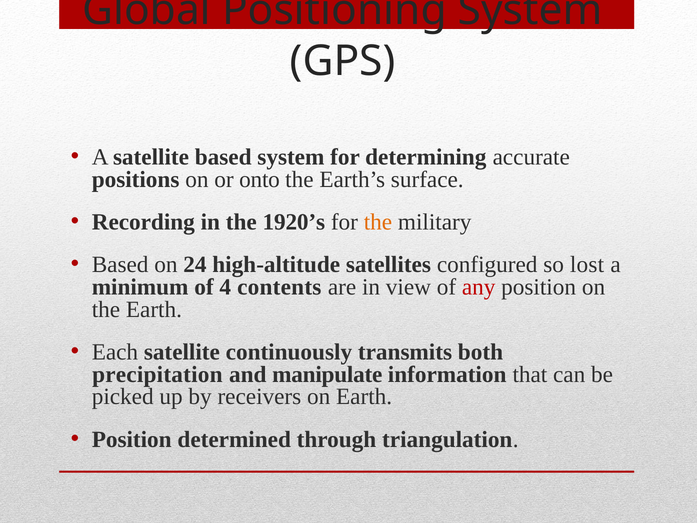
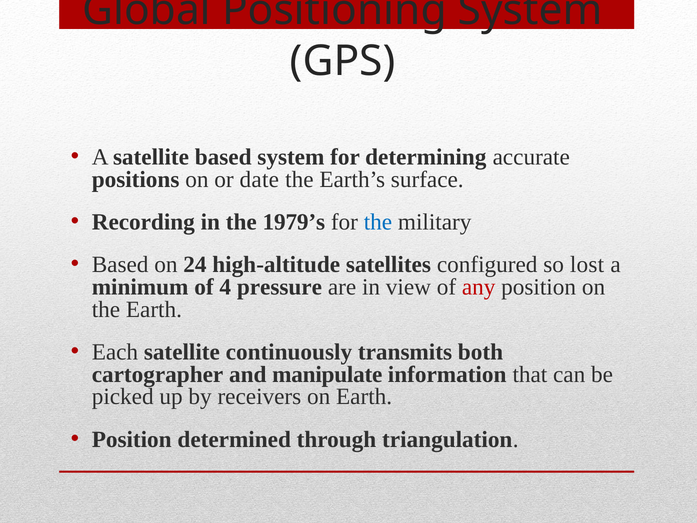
onto: onto -> date (259, 179)
1920’s: 1920’s -> 1979’s (294, 222)
the colour: orange -> blue (378, 222)
contents: contents -> pressure (279, 287)
precipitation: precipitation -> cartographer (158, 374)
